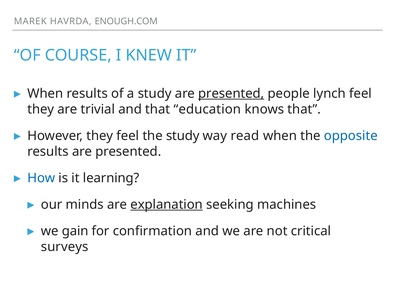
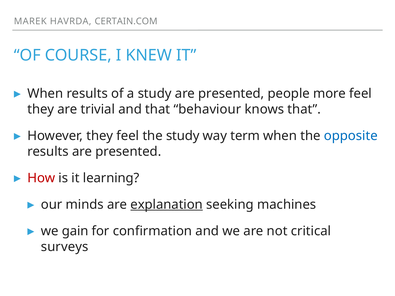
ENOUGH.COM: ENOUGH.COM -> CERTAIN.COM (126, 21)
presented underline: present -> none (231, 94)
lynch: lynch -> more (330, 94)
education: education -> behaviour (207, 109)
read: read -> term (245, 136)
How colour: blue -> red (41, 178)
